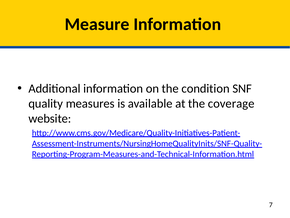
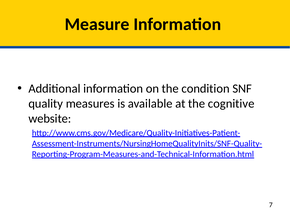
coverage: coverage -> cognitive (231, 103)
